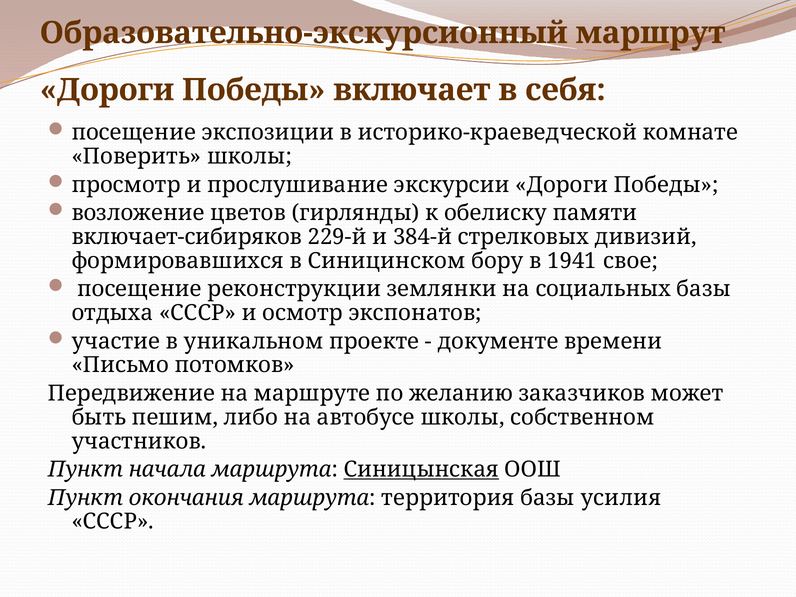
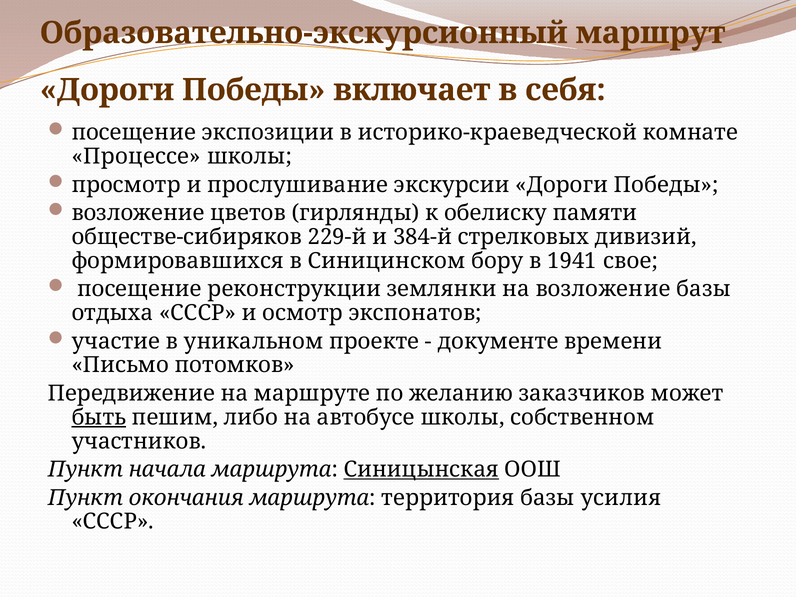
Поверить: Поверить -> Процессе (136, 156)
включает-сибиряков: включает-сибиряков -> обществе-сибиряков (187, 237)
на социальных: социальных -> возложение (603, 289)
быть underline: none -> present (99, 417)
